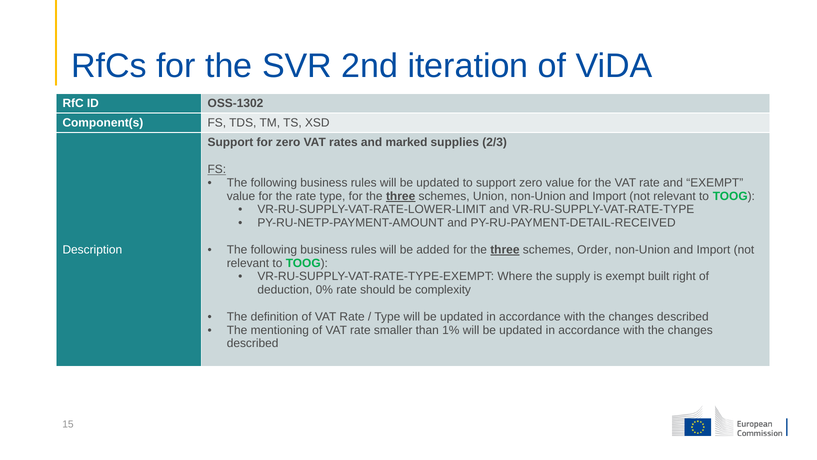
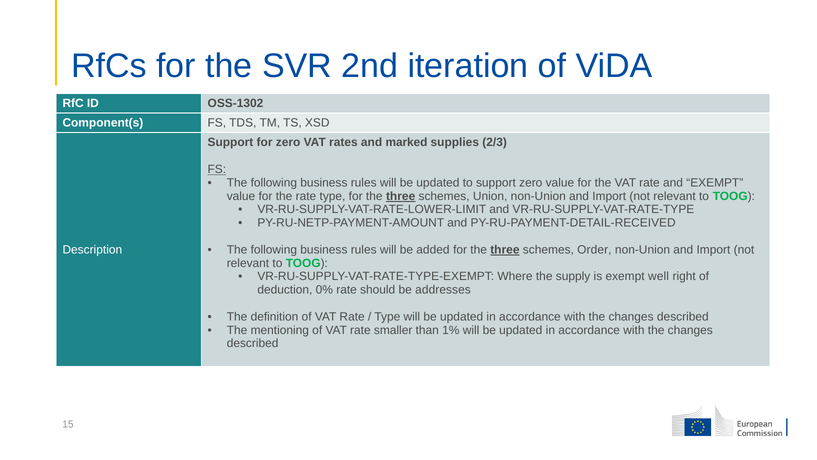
built: built -> well (659, 276)
complexity: complexity -> addresses (443, 290)
